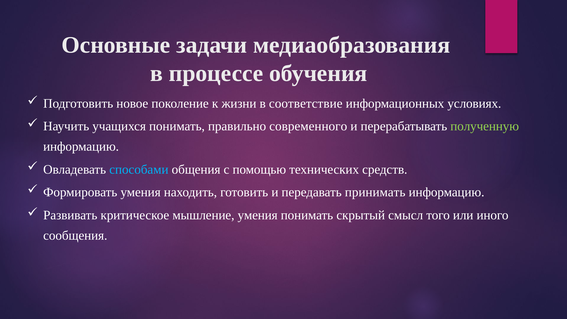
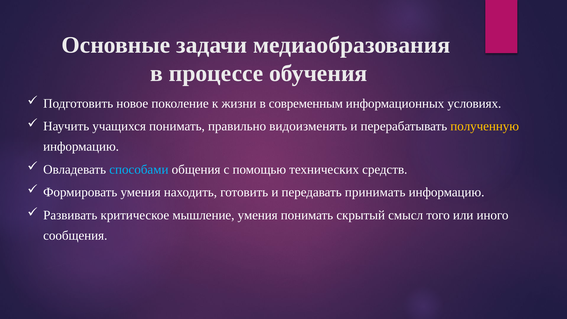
соответствие: соответствие -> современным (306, 103)
современного: современного -> видоизменять (308, 126)
полученную colour: light green -> yellow (485, 126)
